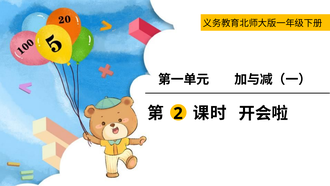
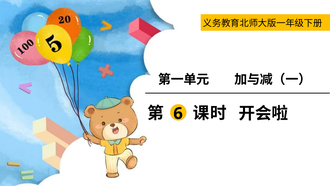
2: 2 -> 6 (178, 113)
